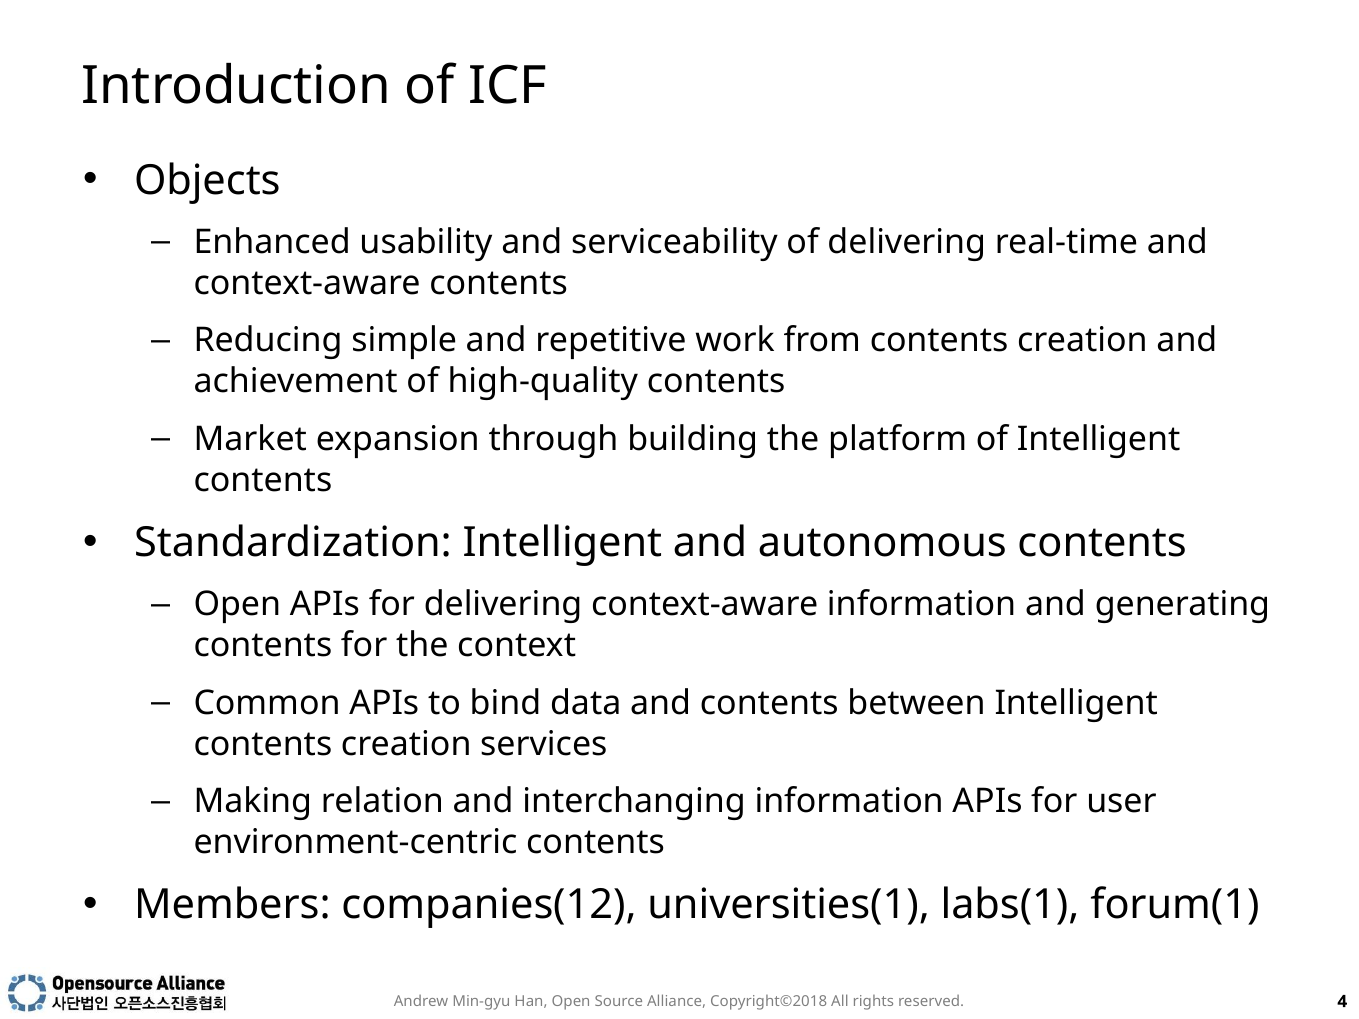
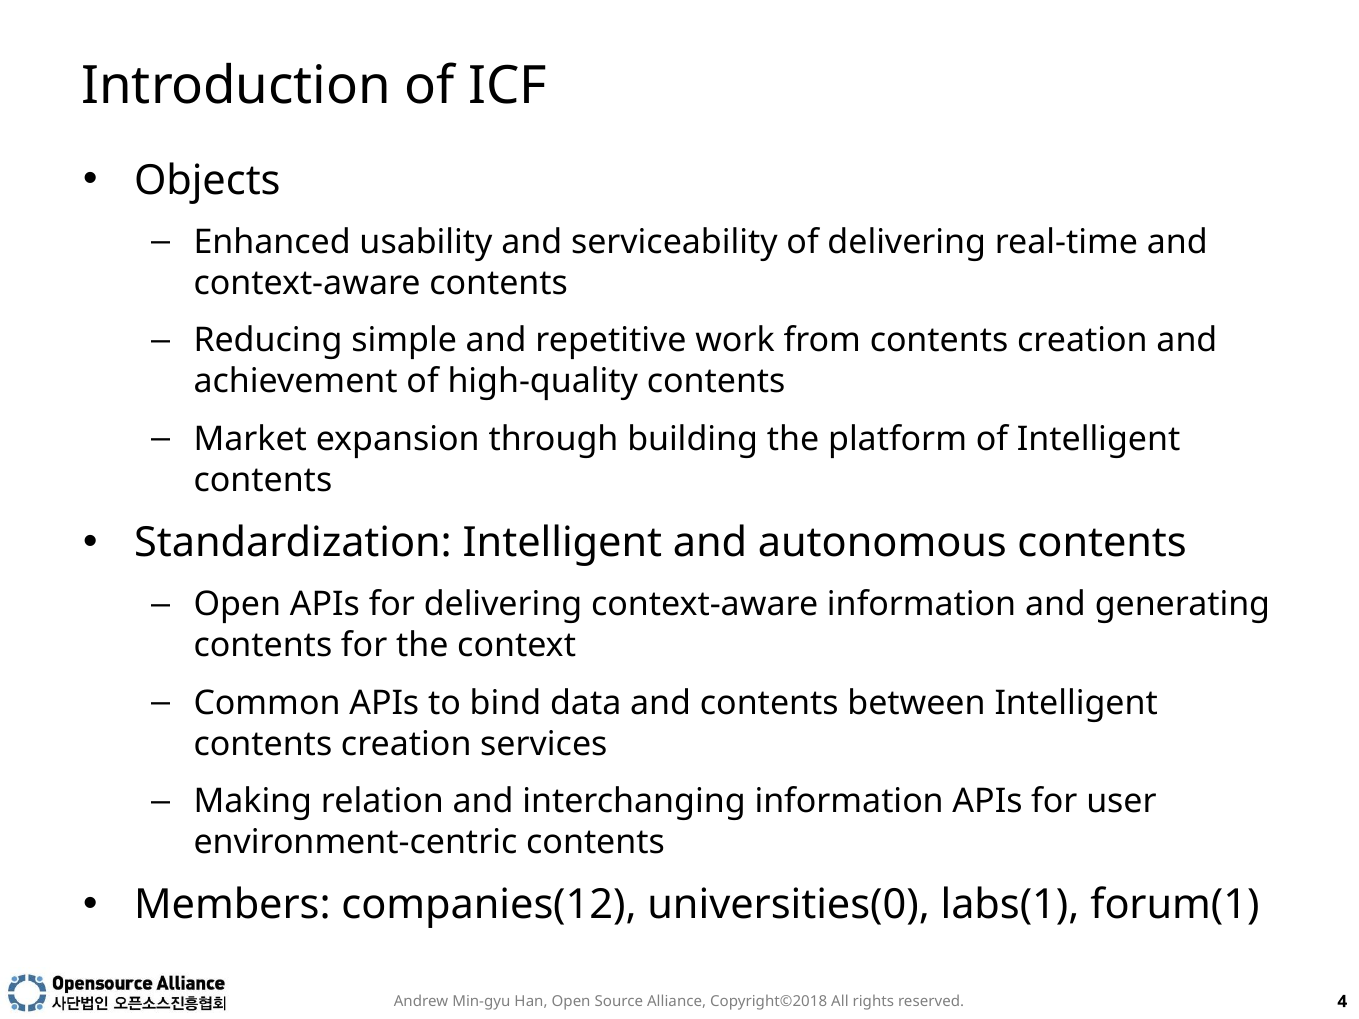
universities(1: universities(1 -> universities(0 (789, 905)
